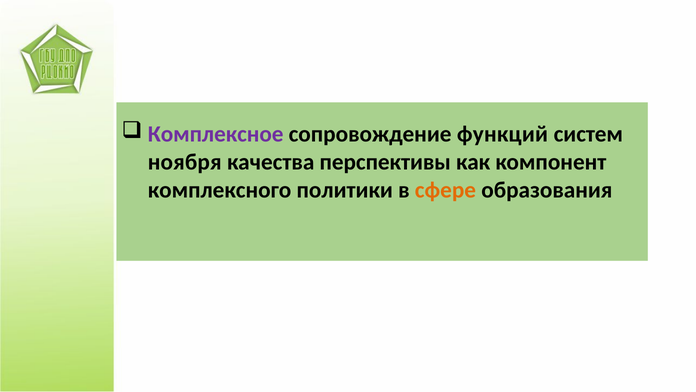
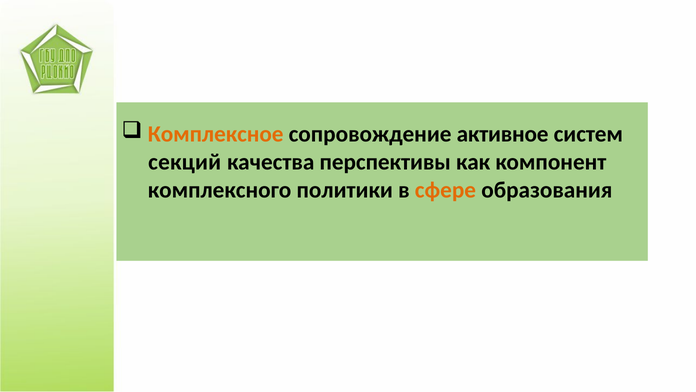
Комплексное colour: purple -> orange (216, 134)
функций: функций -> активное (503, 134)
ноября: ноября -> секций (185, 162)
